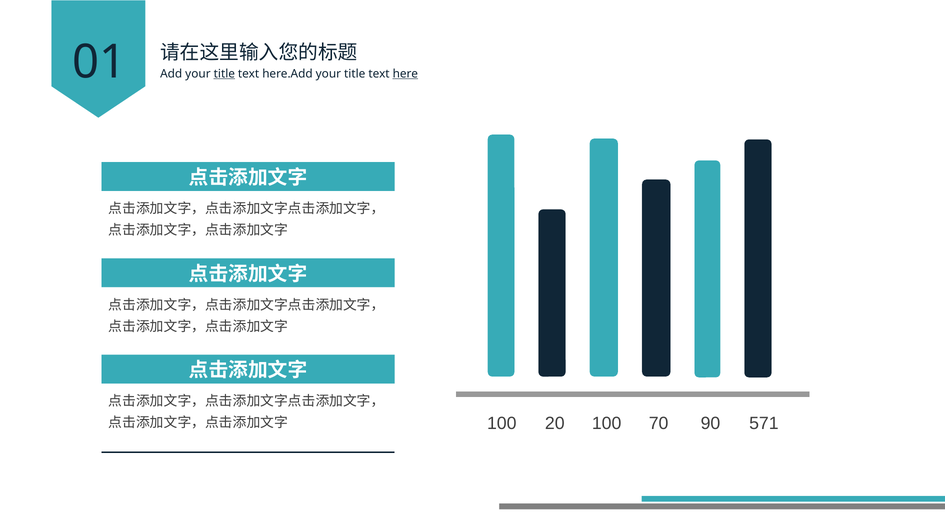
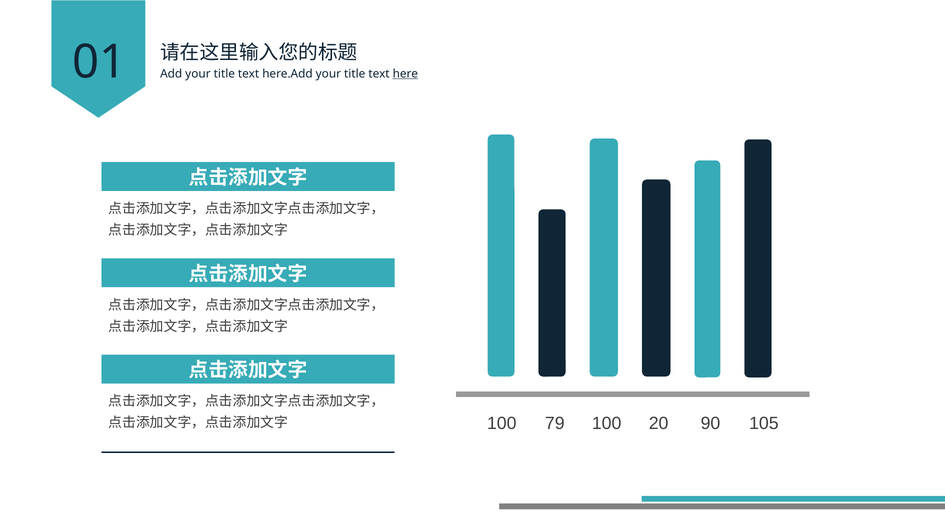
title underline: present -> none (224, 74)
20: 20 -> 79 (555, 424)
70: 70 -> 20 (659, 424)
571: 571 -> 105 (764, 424)
